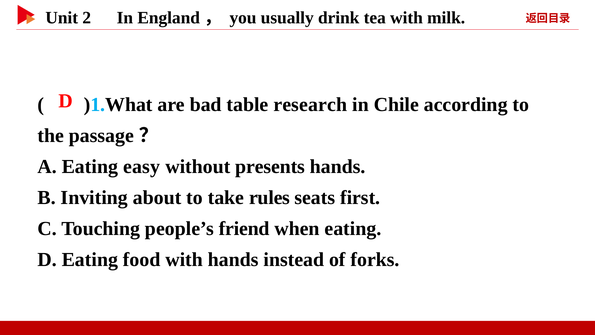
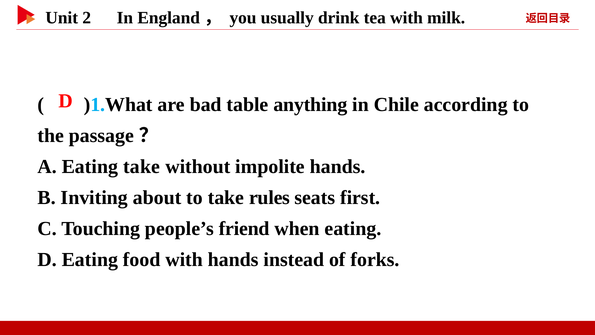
research: research -> anything (310, 105)
Eating easy: easy -> take (142, 166)
presents: presents -> impolite (270, 166)
